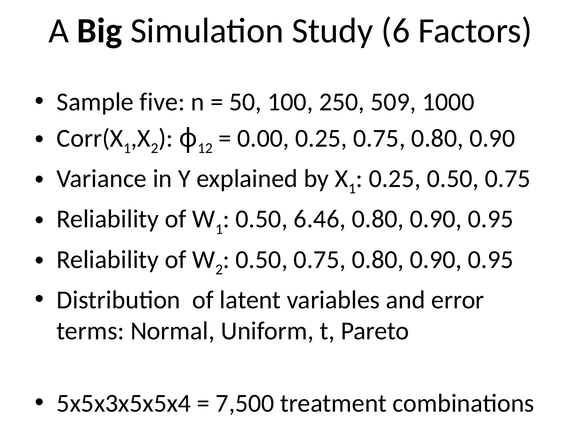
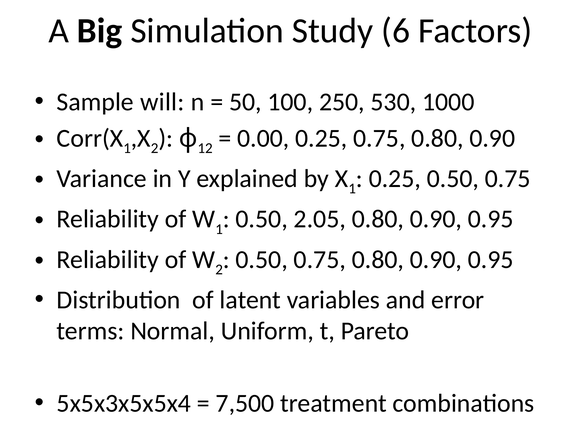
five: five -> will (162, 102)
509: 509 -> 530 (393, 102)
6.46: 6.46 -> 2.05 (320, 219)
